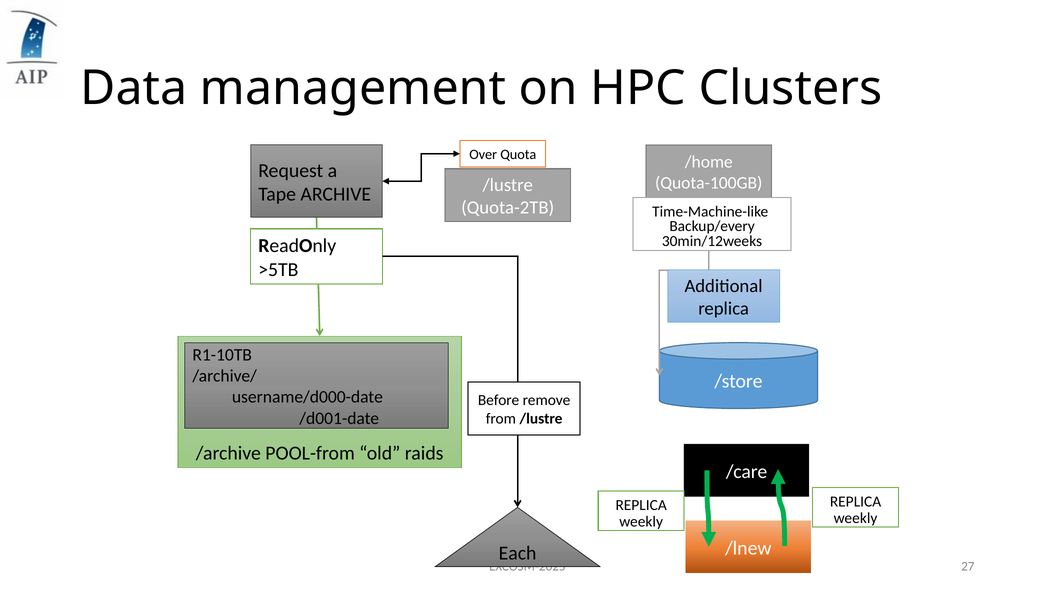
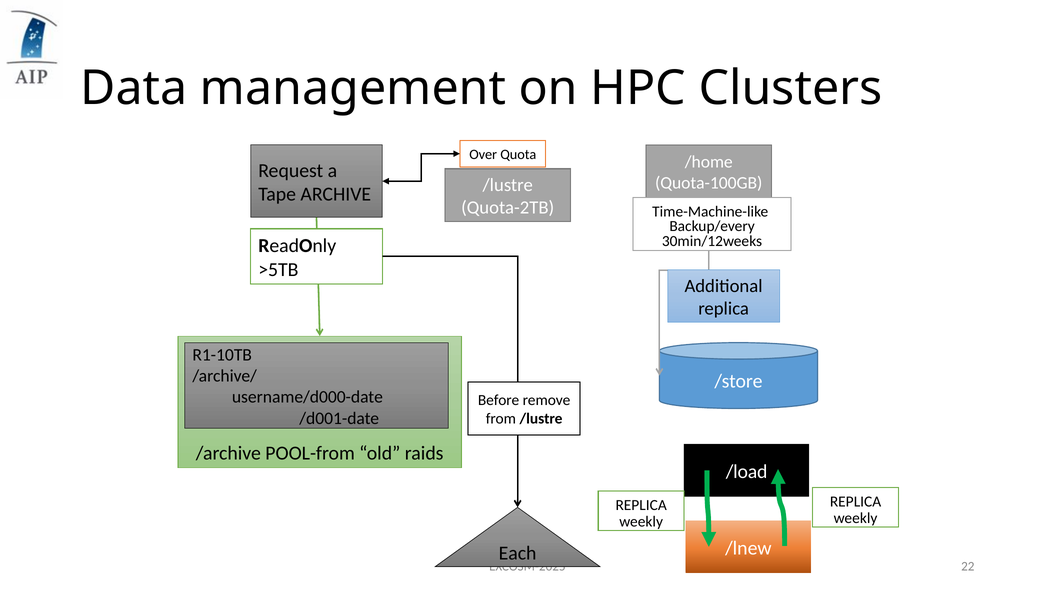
/care: /care -> /load (747, 472)
27: 27 -> 22 (968, 567)
